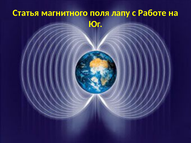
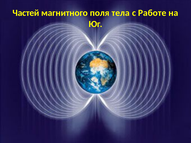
Статья: Статья -> Частей (26, 13)
лапу: лапу -> тела (121, 13)
